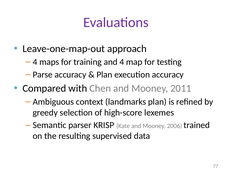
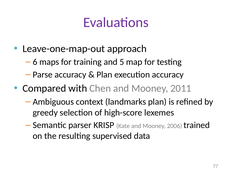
4: 4 -> 6 (35, 62)
and 4: 4 -> 5 (122, 62)
